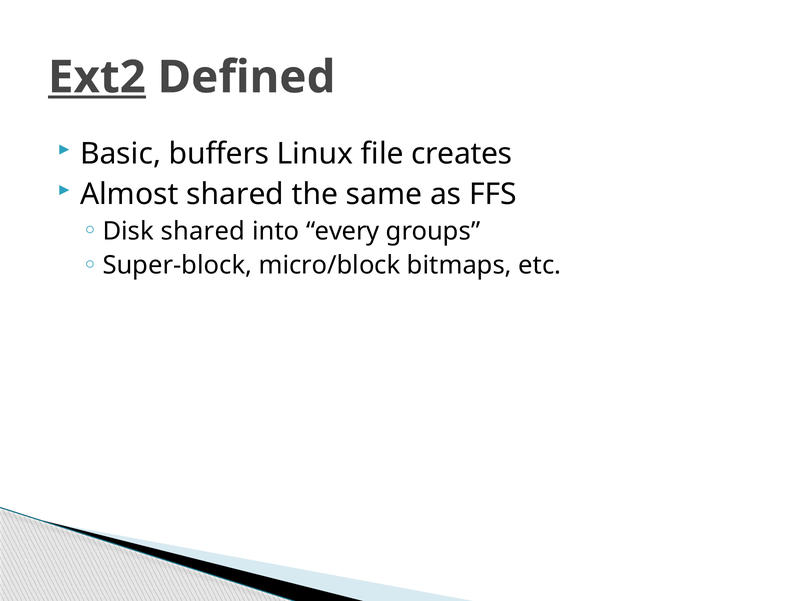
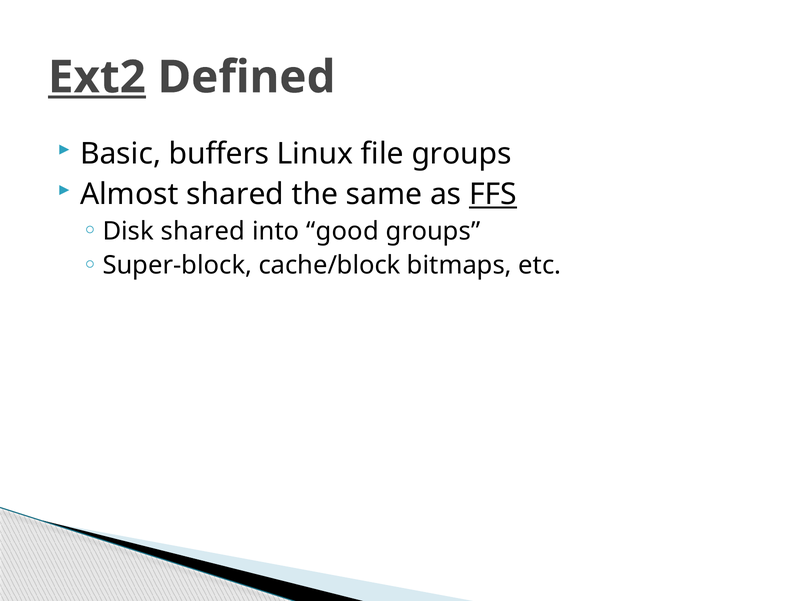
file creates: creates -> groups (462, 154)
FFS underline: none -> present (493, 195)
every: every -> good (343, 231)
micro/block: micro/block -> cache/block (330, 266)
